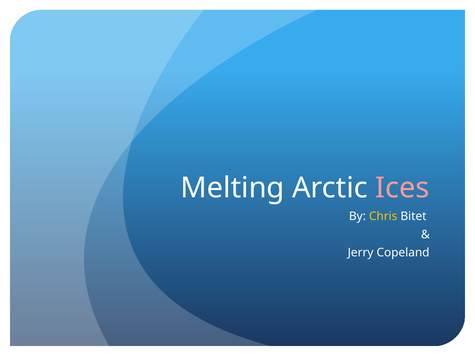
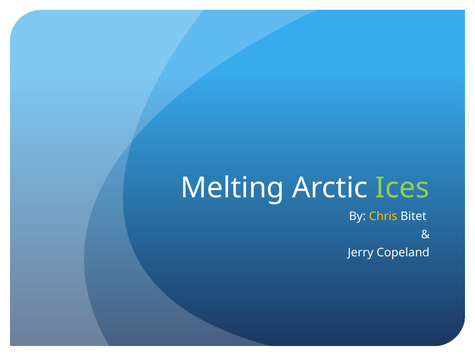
Ices colour: pink -> light green (402, 188)
